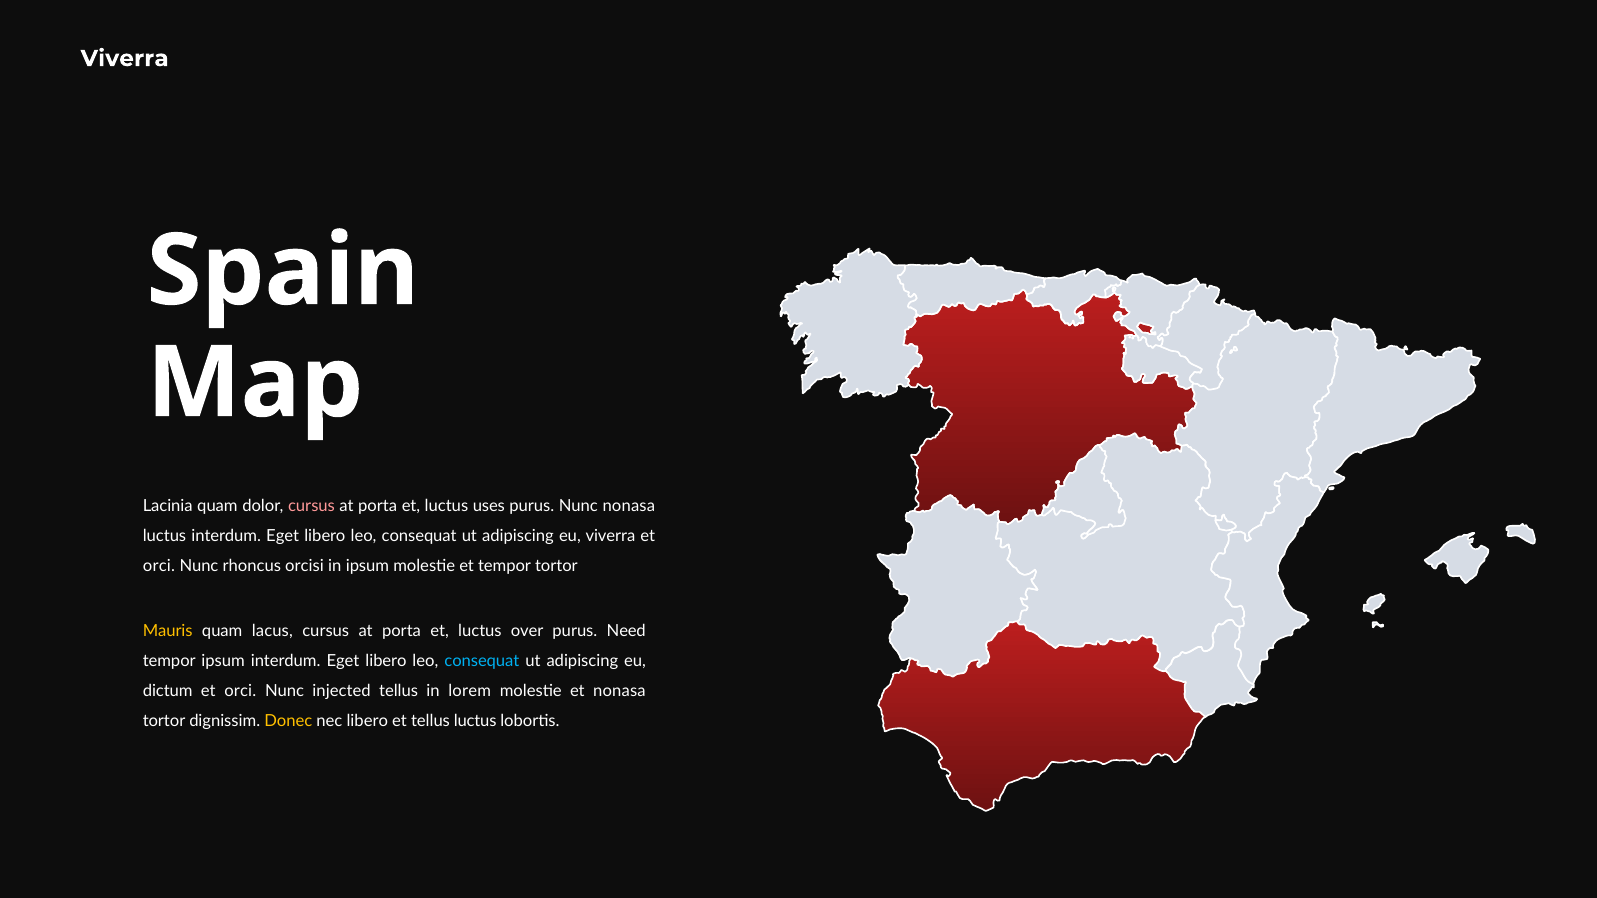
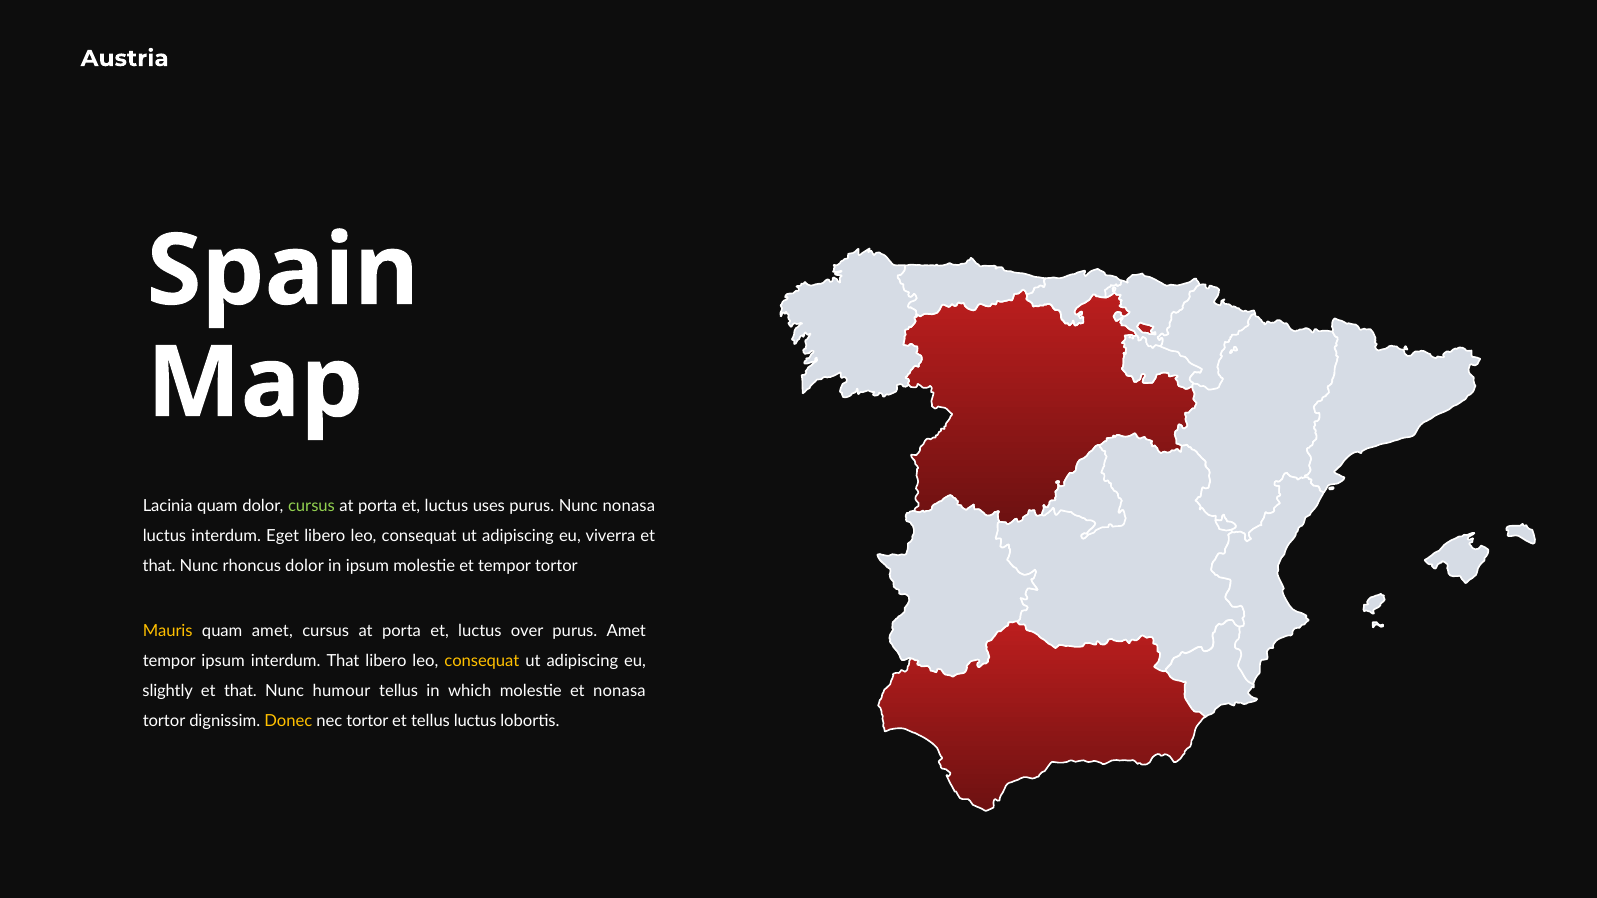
Viverra: Viverra -> Austria (125, 58)
cursus colour: pink -> light green (311, 506)
orci: orci -> that (159, 566)
rhoncus orcisi: orcisi -> dolor (305, 566)
quam lacus: lacus -> amet (272, 631)
purus Need: Need -> Amet (626, 631)
Eget: Eget -> That (343, 661)
consequat colour: light blue -> yellow (482, 661)
dictum: dictum -> slightly (168, 691)
orci: orci -> that (240, 691)
injected: injected -> humour (342, 691)
lorem: lorem -> which (470, 691)
nec libero: libero -> tortor (367, 721)
